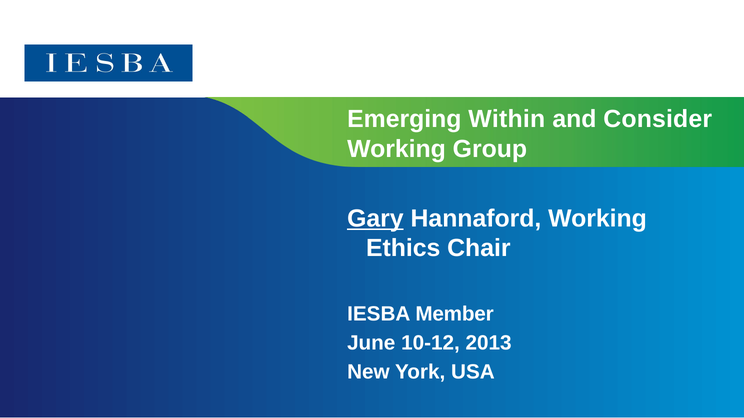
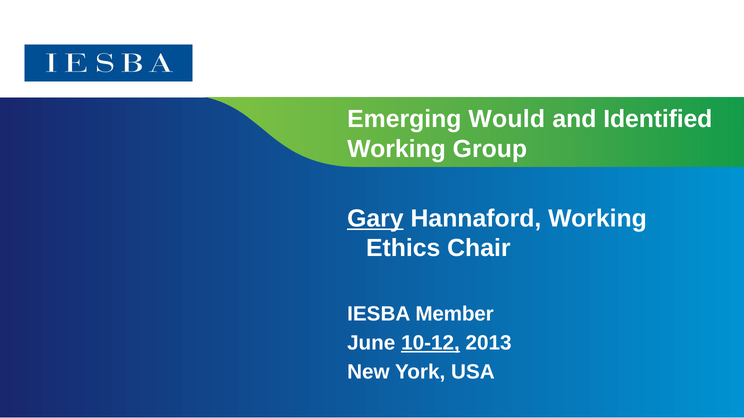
Within: Within -> Would (507, 119)
Consider: Consider -> Identified (658, 119)
10-12 underline: none -> present (430, 343)
